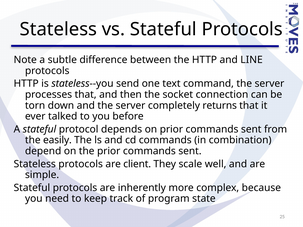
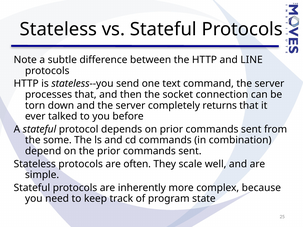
easily: easily -> some (57, 140)
client: client -> often (137, 164)
